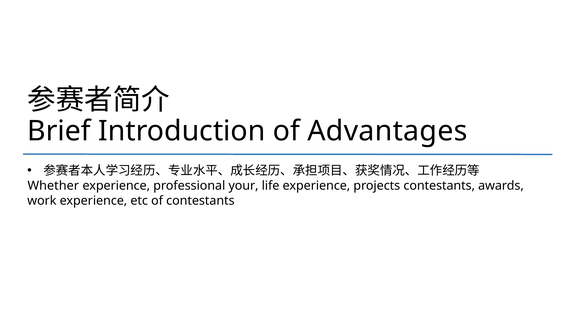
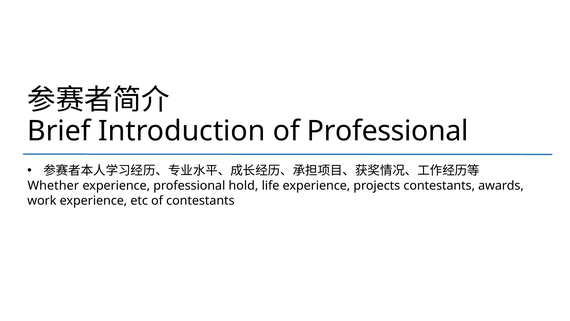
of Advantages: Advantages -> Professional (388, 131)
your: your -> hold (243, 186)
